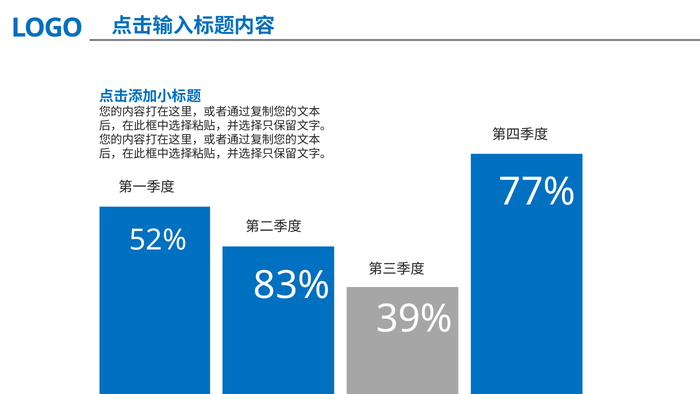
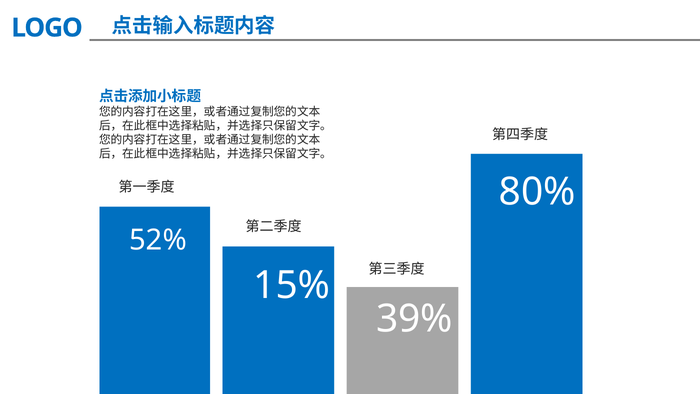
77%: 77% -> 80% (537, 192)
83%: 83% -> 15% (292, 285)
